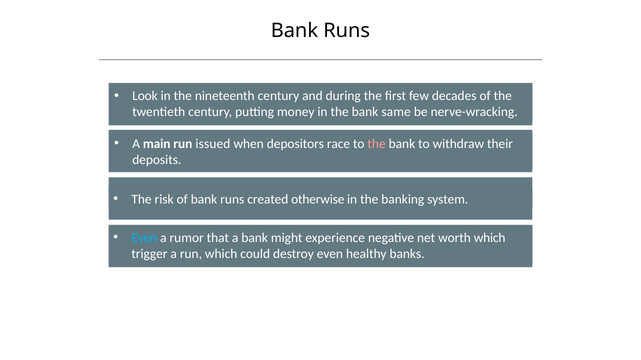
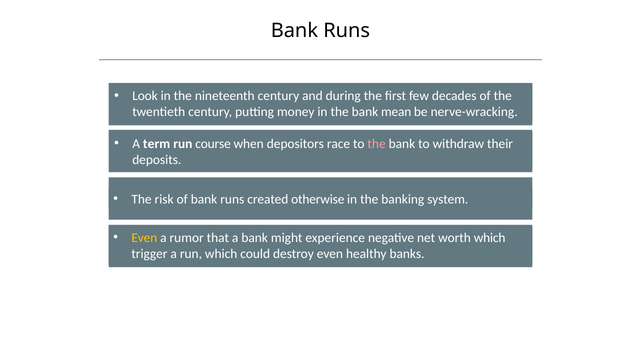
same: same -> mean (396, 112)
main: main -> term (157, 144)
issued: issued -> course (213, 144)
Even colour: light blue -> yellow (144, 238)
